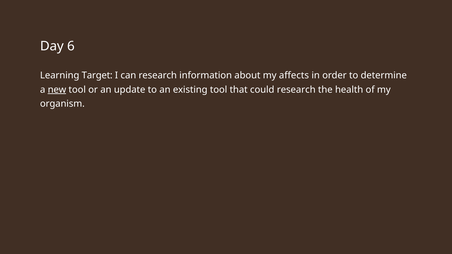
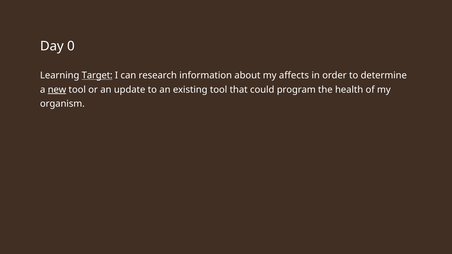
6: 6 -> 0 (71, 46)
Target underline: none -> present (97, 76)
could research: research -> program (296, 90)
